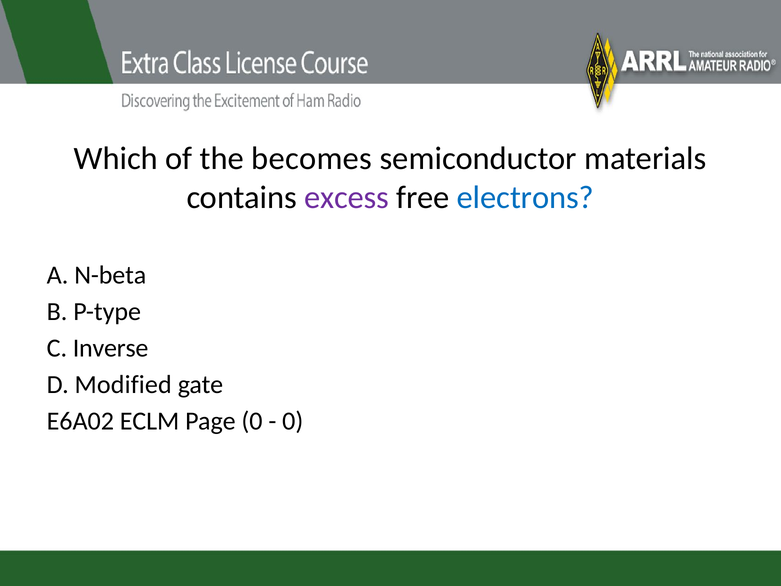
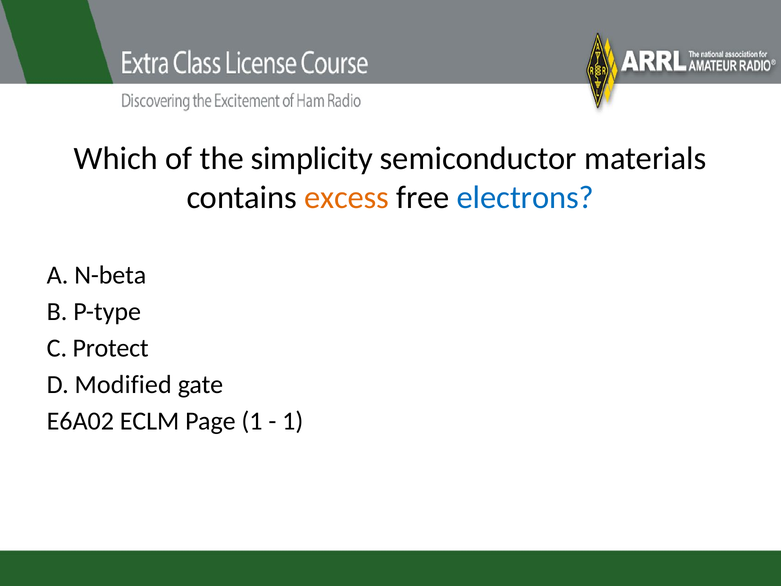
becomes: becomes -> simplicity (312, 158)
excess colour: purple -> orange (347, 197)
Inverse: Inverse -> Protect (111, 348)
Page 0: 0 -> 1 (252, 421)
0: 0 -> 1 (293, 421)
